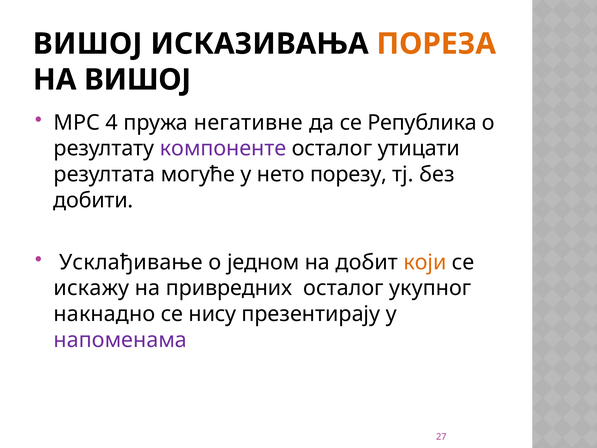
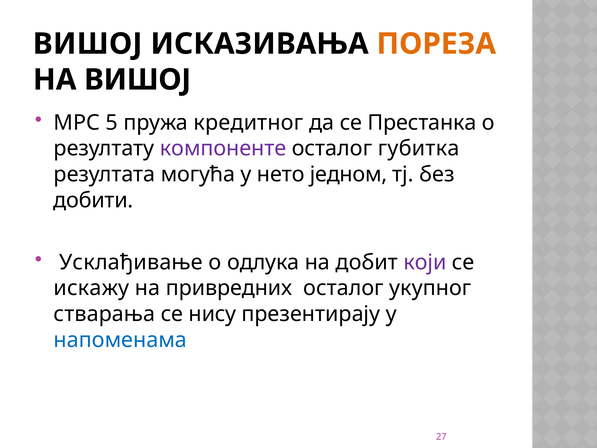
4: 4 -> 5 (112, 123)
негативне: негативне -> кредитног (248, 123)
Република: Република -> Престанка (422, 123)
утицати: утицати -> губитка (419, 148)
могуће: могуће -> могућа (198, 174)
порезу: порезу -> једном (349, 174)
једном: једном -> одлука (263, 262)
који colour: orange -> purple (425, 262)
накнадно: накнадно -> стварања (104, 314)
напоменама colour: purple -> blue (120, 340)
